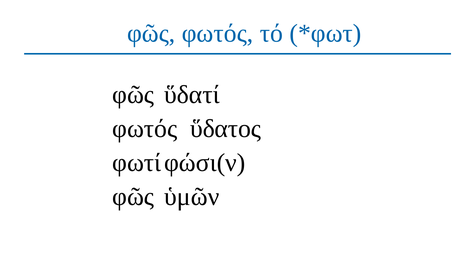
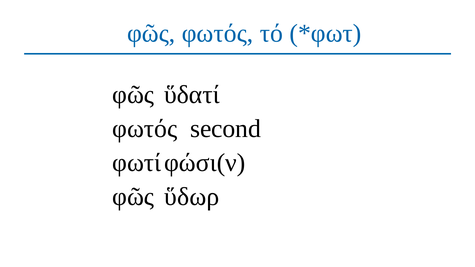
ὕδατος: ὕδατος -> second (226, 129)
ὑμῶν: ὑμῶν -> ὕδωρ (192, 197)
